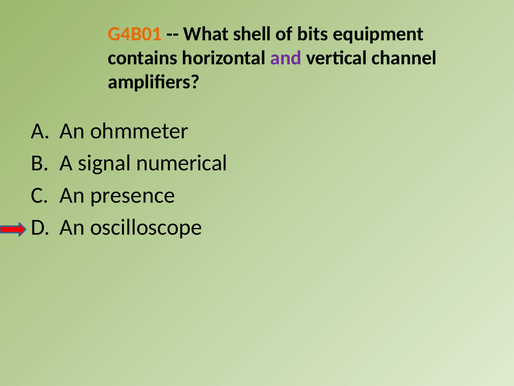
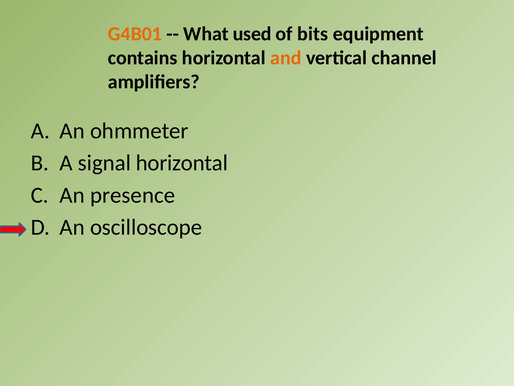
shell: shell -> used (252, 34)
and colour: purple -> orange (286, 58)
signal numerical: numerical -> horizontal (182, 163)
